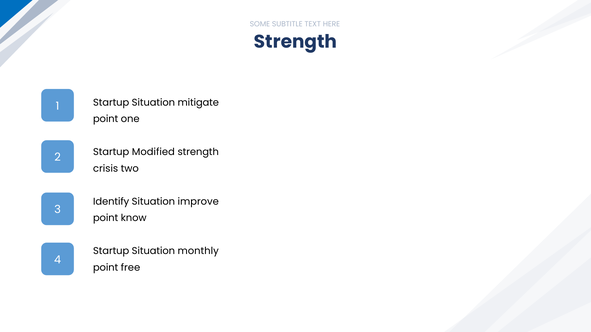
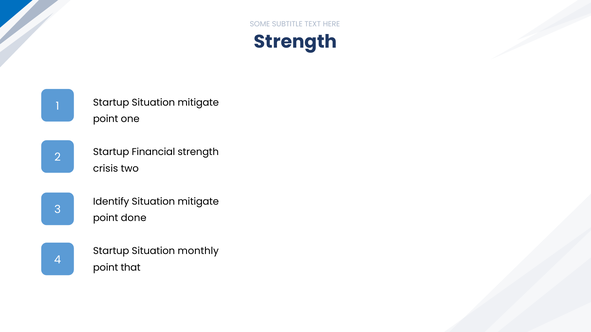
Modified: Modified -> Financial (153, 152)
improve: improve -> mitigate (198, 202)
know: know -> done (134, 218)
free: free -> that (131, 268)
